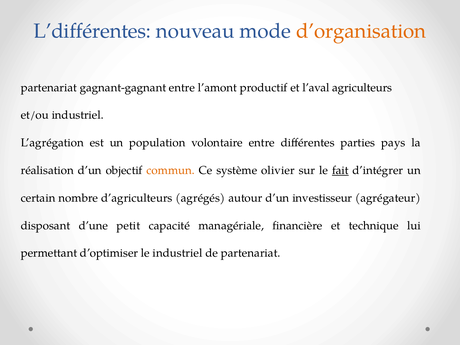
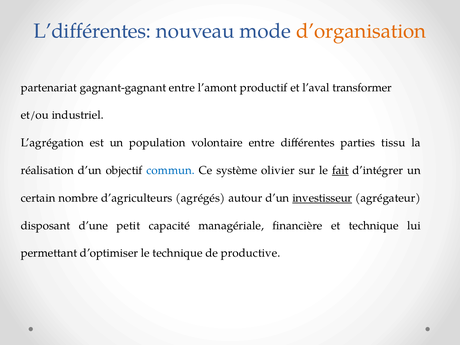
agriculteurs: agriculteurs -> transformer (362, 88)
pays: pays -> tissu (393, 143)
commun colour: orange -> blue (171, 170)
investisseur underline: none -> present (322, 198)
le industriel: industriel -> technique (178, 253)
de partenariat: partenariat -> productive (251, 253)
